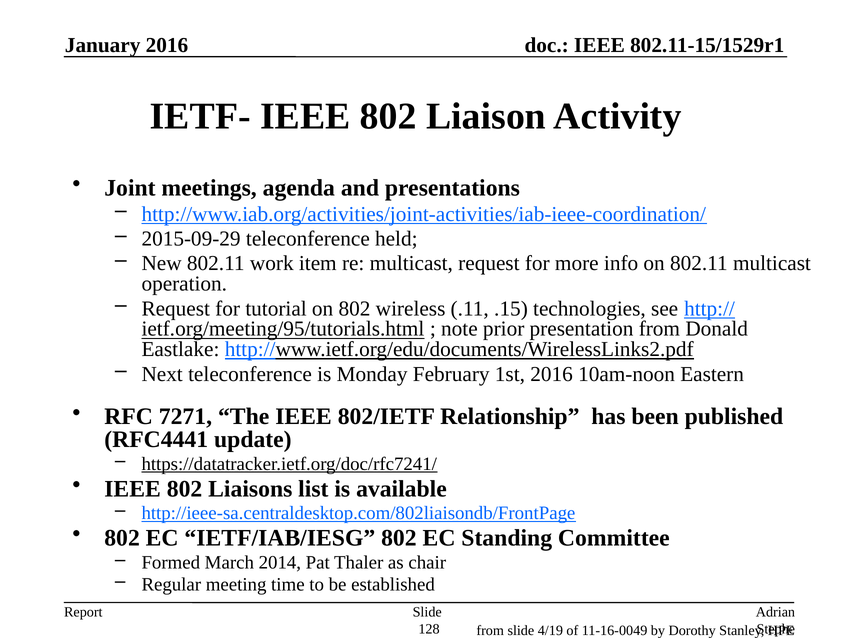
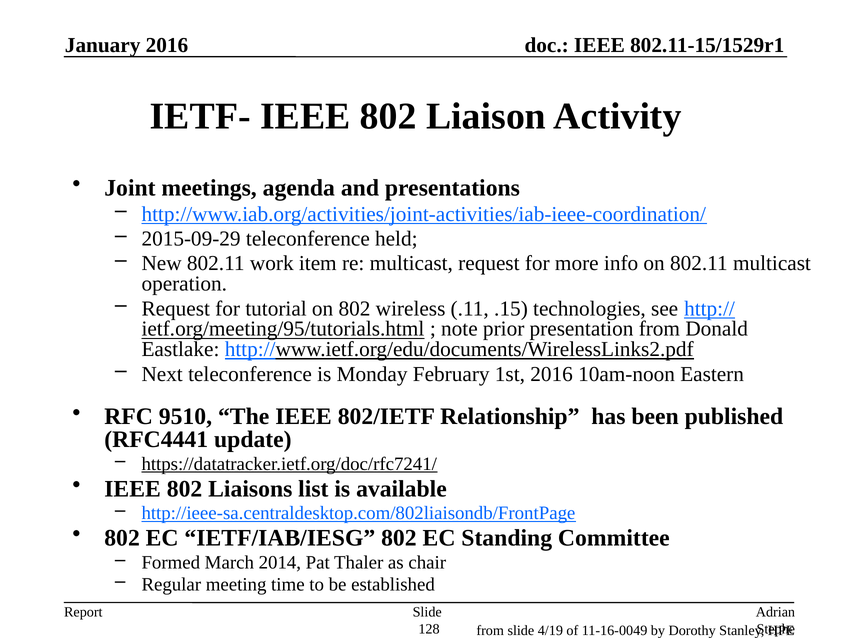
7271: 7271 -> 9510 (185, 417)
